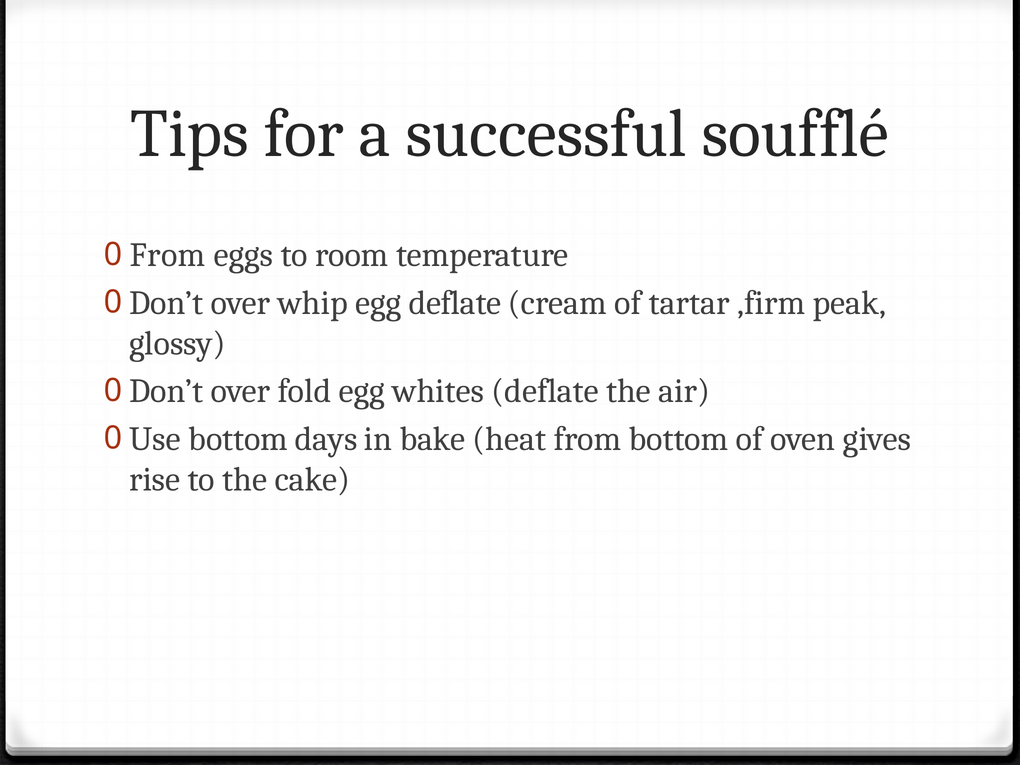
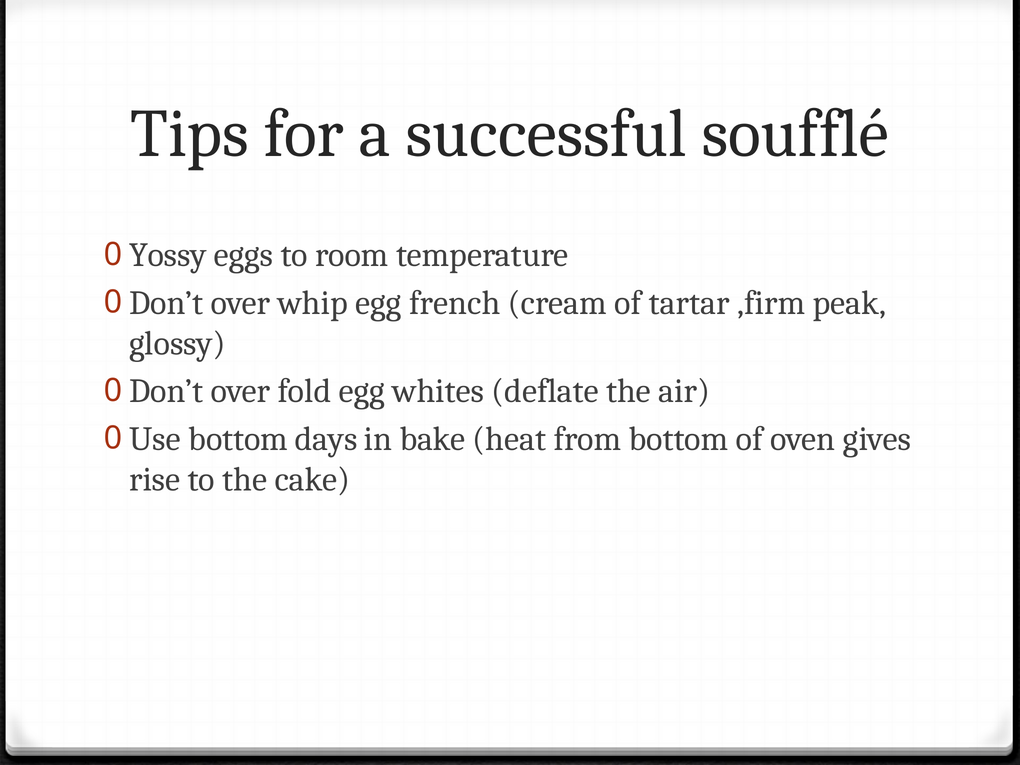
From: From -> Yossy (168, 255)
egg deflate: deflate -> french (455, 303)
